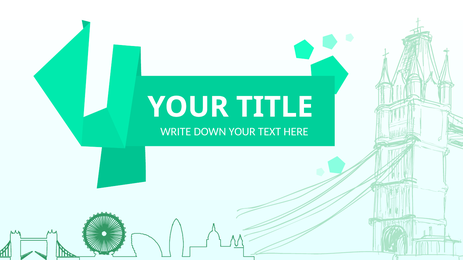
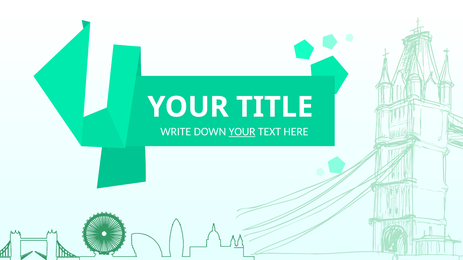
YOUR underline: none -> present (242, 132)
